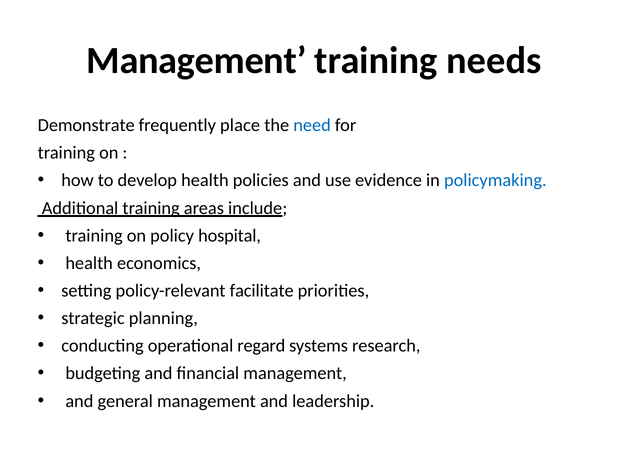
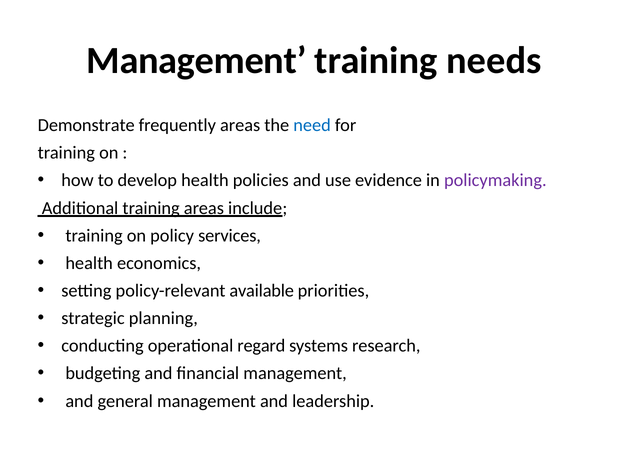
frequently place: place -> areas (240, 126)
policymaking colour: blue -> purple (495, 181)
hospital: hospital -> services (230, 236)
facilitate: facilitate -> available (262, 291)
